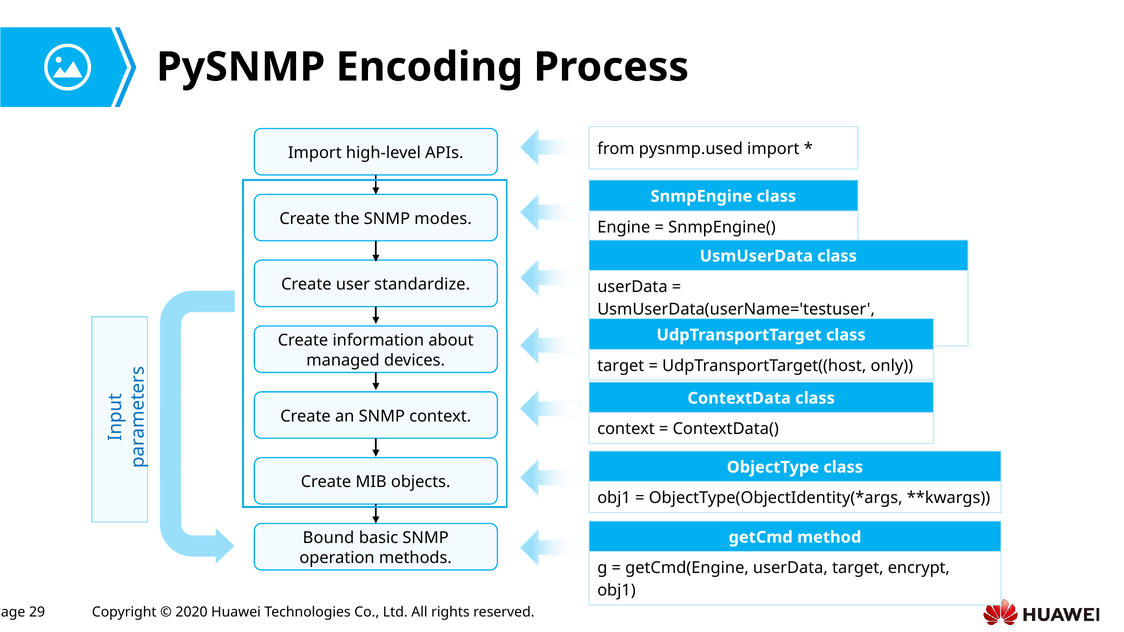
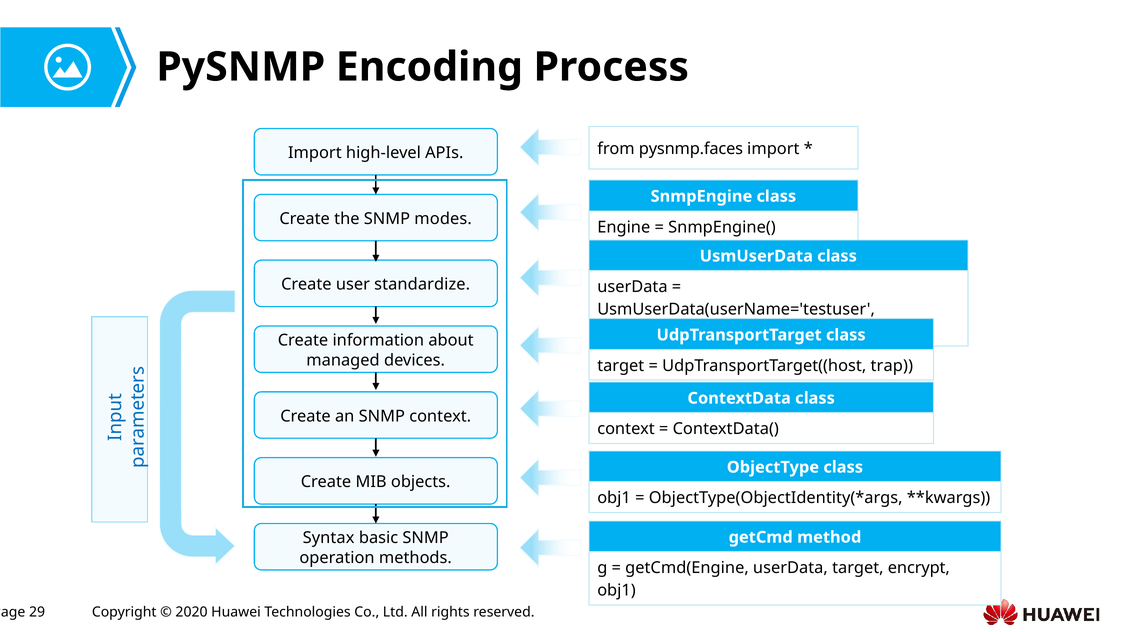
pysnmp.used: pysnmp.used -> pysnmp.faces (691, 149)
only: only -> trap (892, 366)
Bound: Bound -> Syntax (329, 538)
